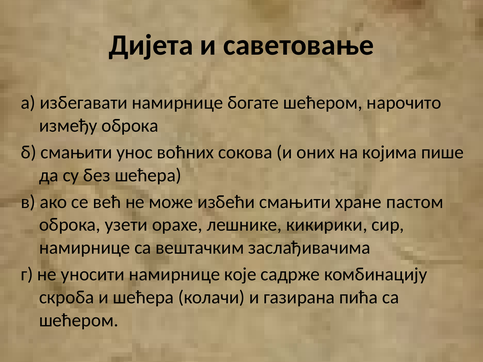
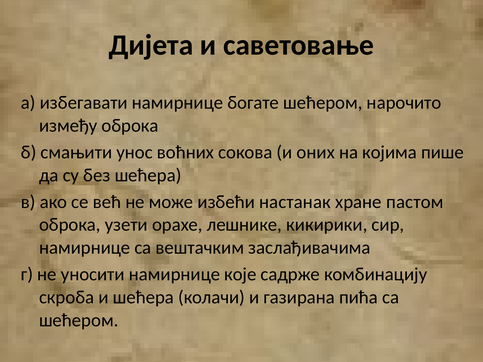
избећи смањити: смањити -> настанак (295, 202)
